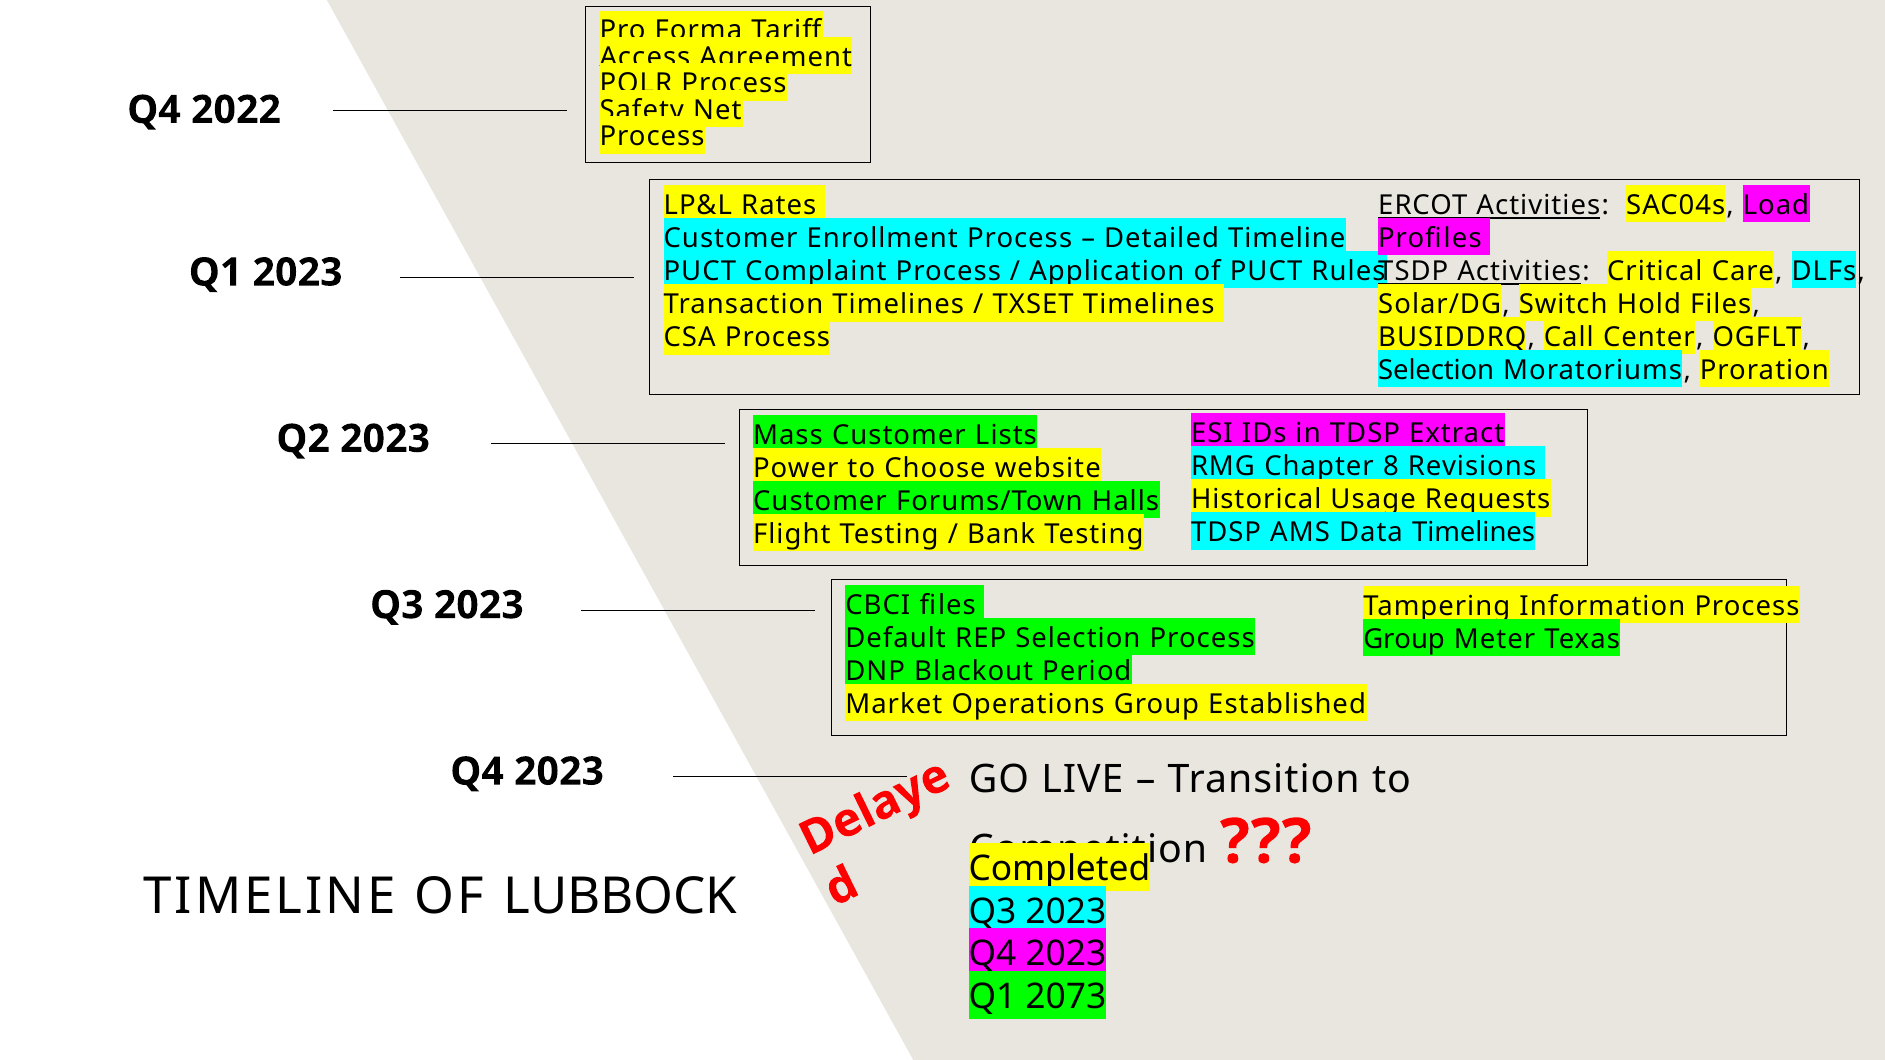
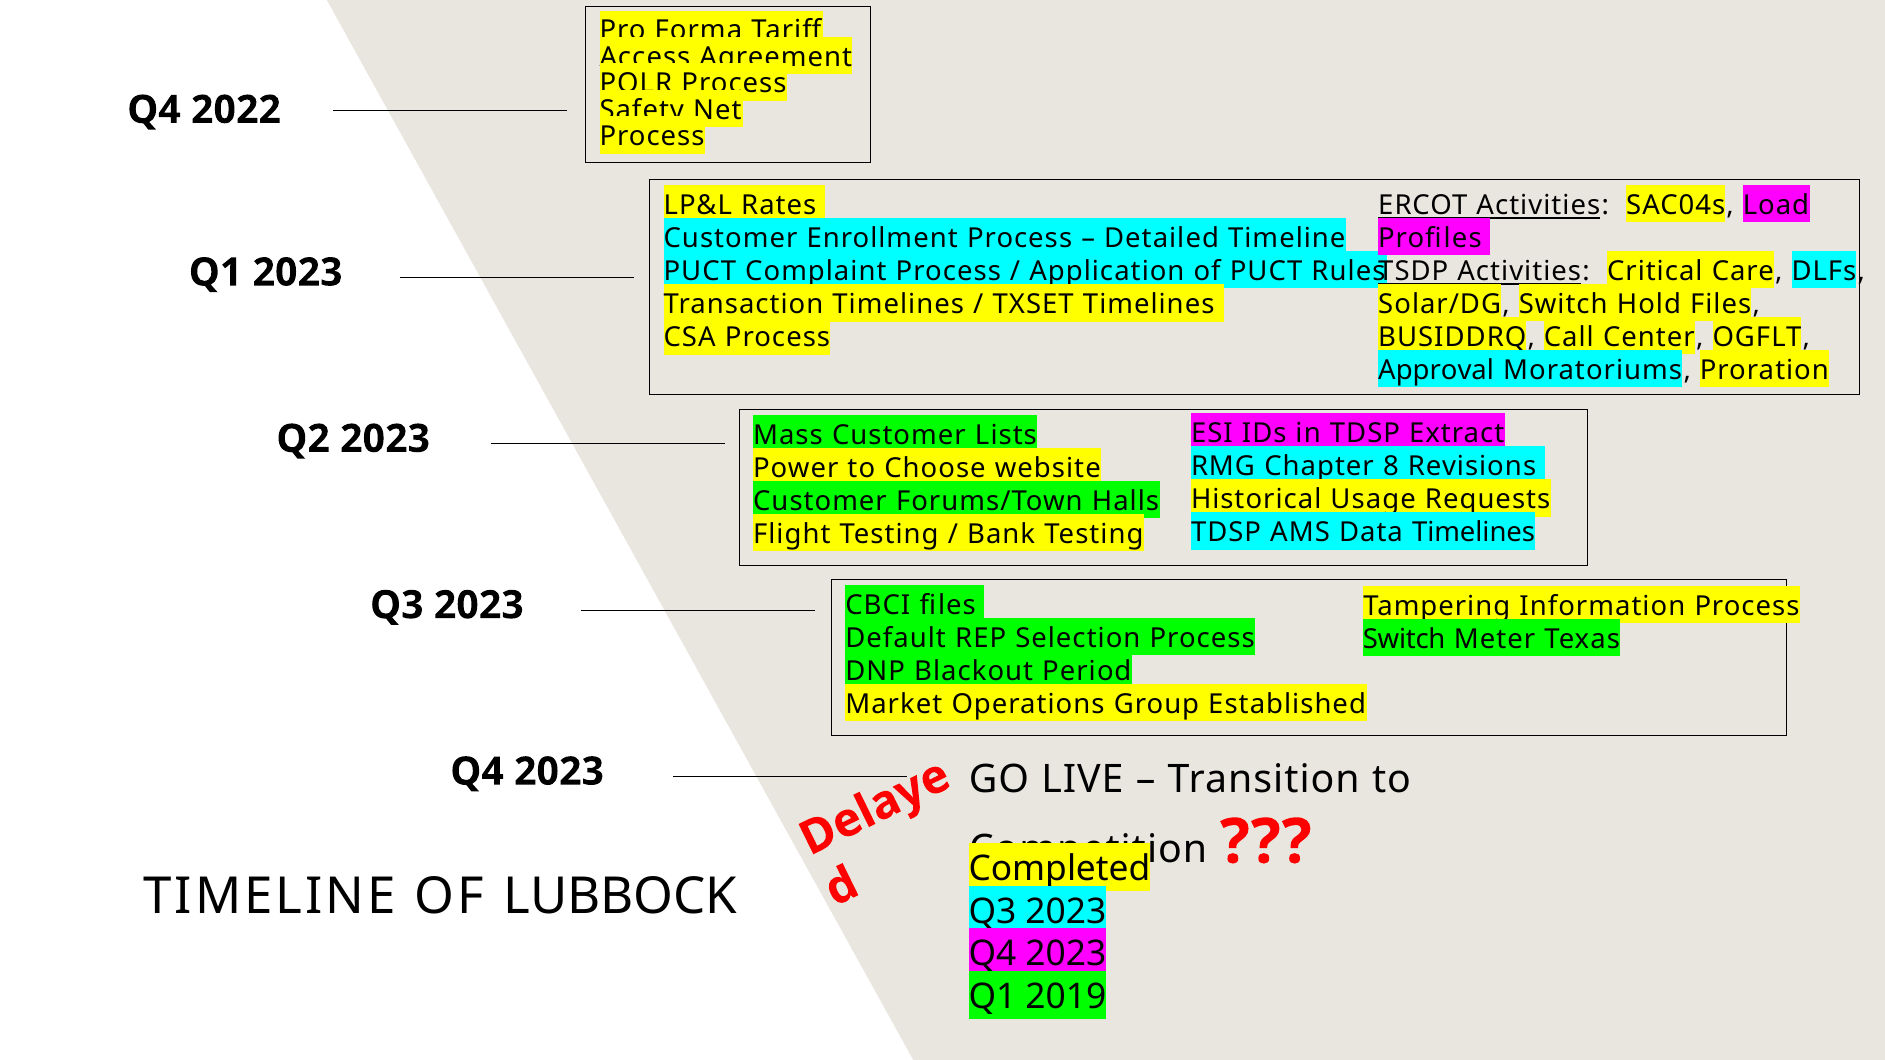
Selection: Selection -> Approval (1436, 370)
Group: Group -> Switch (1404, 639)
2073: 2073 -> 2019 (1066, 997)
